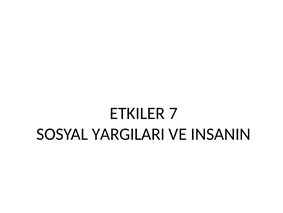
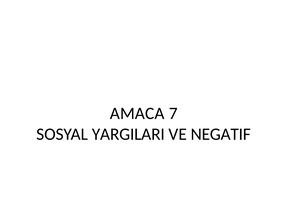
ETKILER: ETKILER -> AMACA (137, 113)
INSANIN: INSANIN -> NEGATIF (221, 134)
